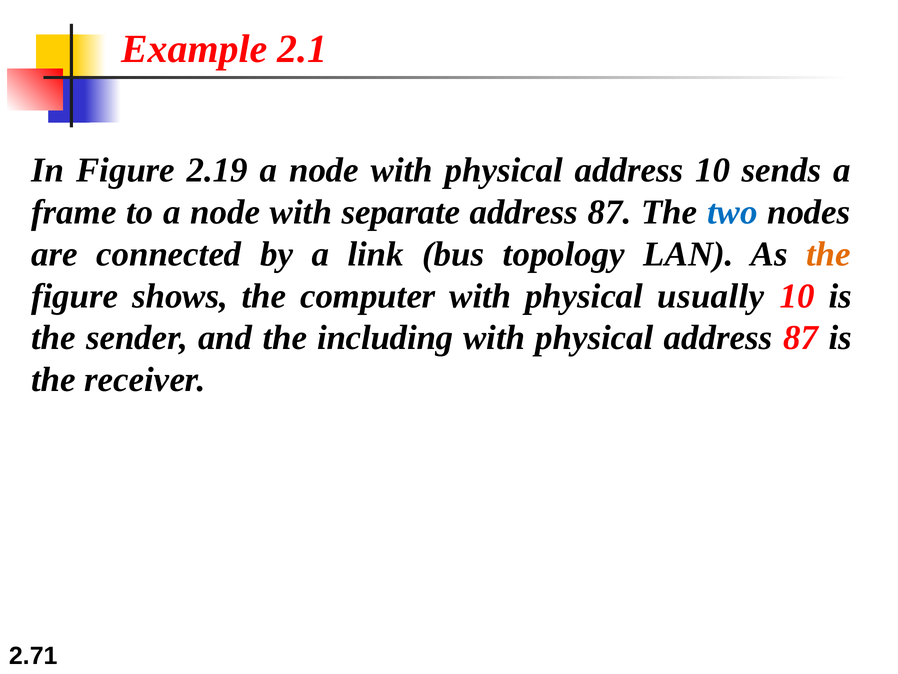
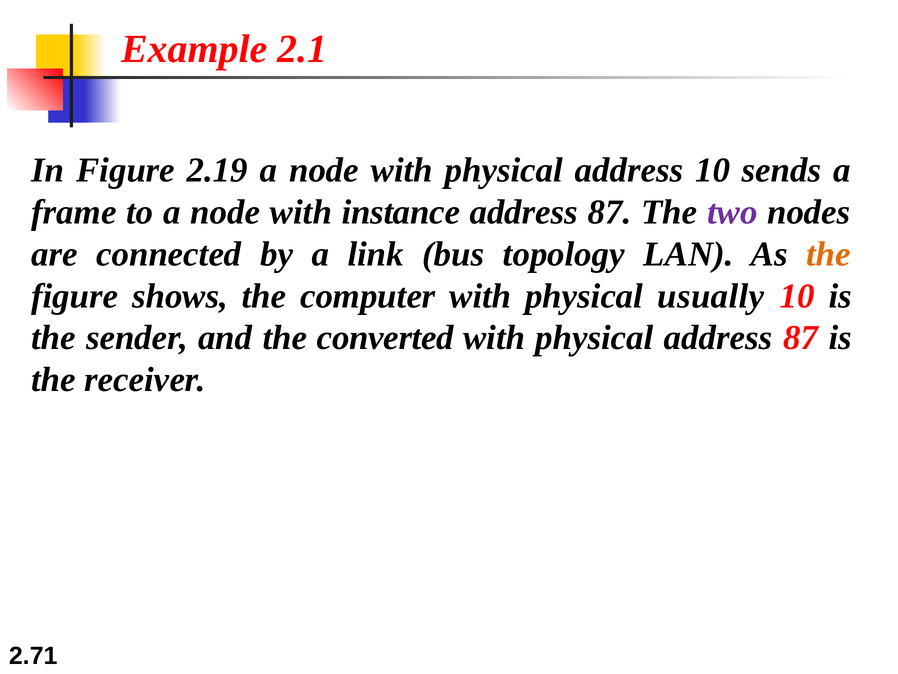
separate: separate -> instance (401, 212)
two colour: blue -> purple (732, 212)
including: including -> converted (385, 338)
